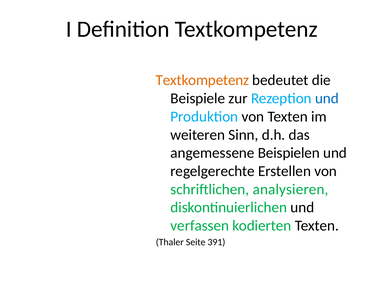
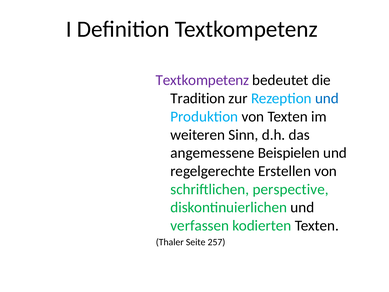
Textkompetenz colour: orange -> purple (202, 80)
Beispiele: Beispiele -> Tradition (198, 98)
analysieren: analysieren -> perspective (291, 189)
391: 391 -> 257 (216, 242)
